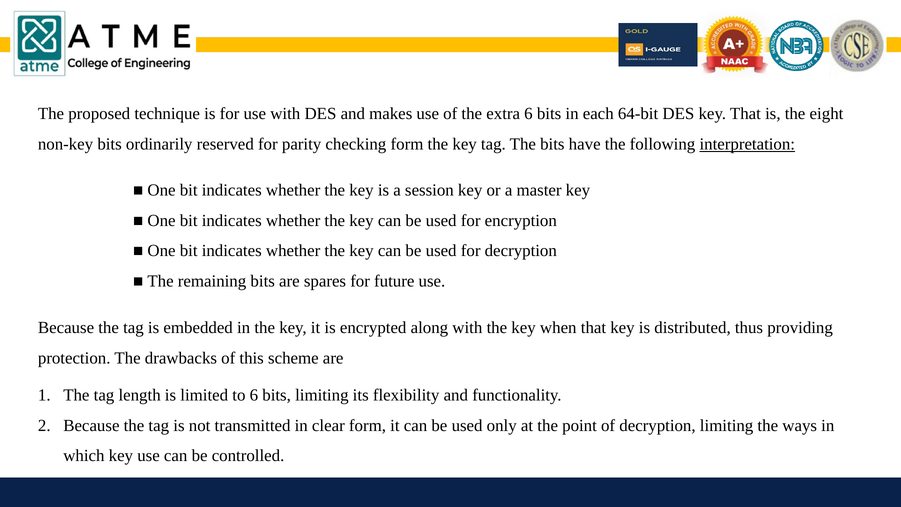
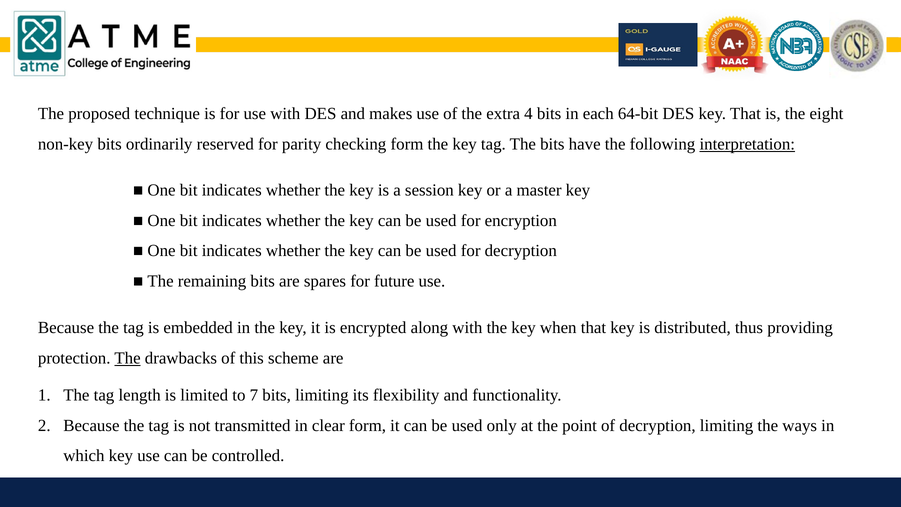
extra 6: 6 -> 4 (528, 114)
The underline: none -> present (128, 358)
to 6: 6 -> 7 (254, 395)
